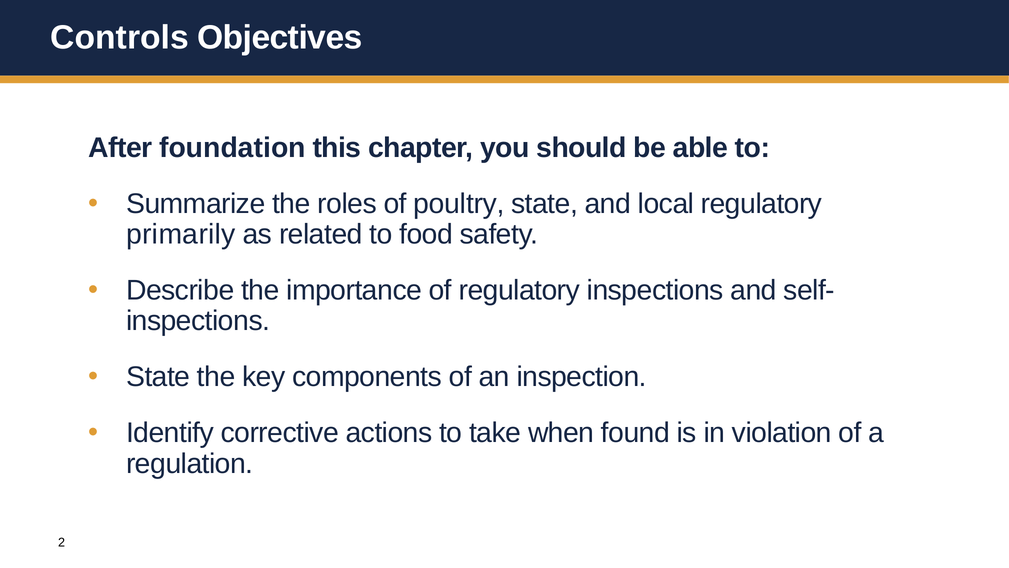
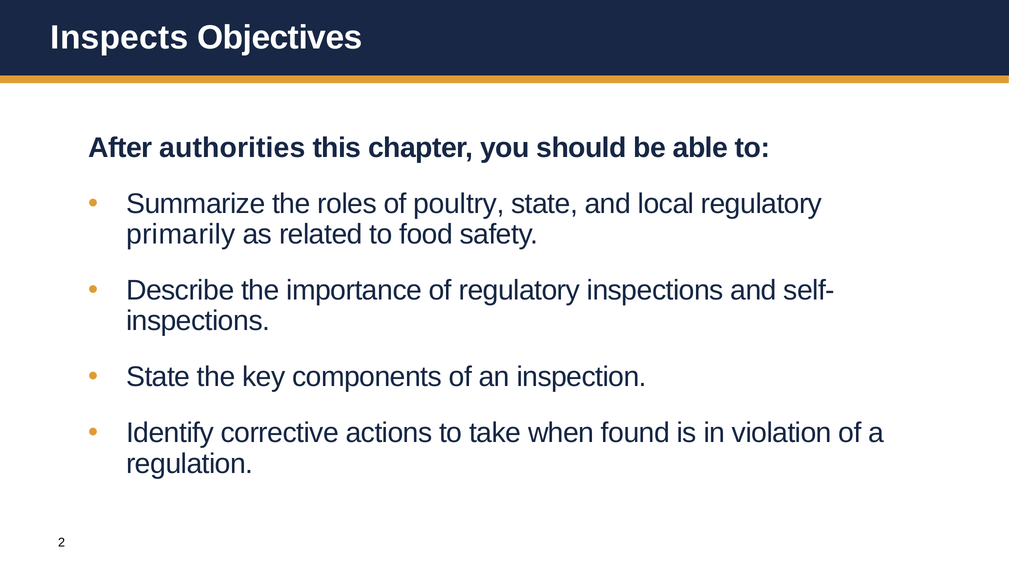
Controls: Controls -> Inspects (119, 38)
foundation: foundation -> authorities (232, 148)
